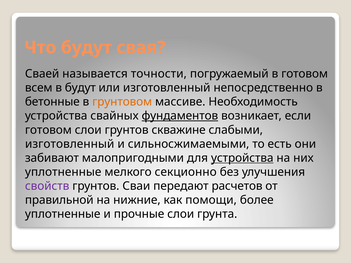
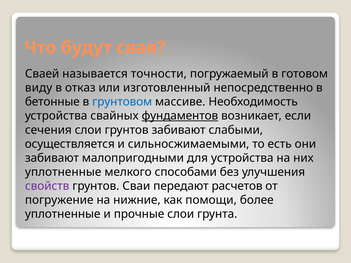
всем: всем -> виду (39, 88)
в будут: будут -> отказ (80, 88)
грунтовом colour: orange -> blue (122, 102)
готовом: готовом -> сечения (48, 130)
грунтов скважине: скважине -> забивают (179, 130)
изготовленный: изготовленный -> осуществляется (70, 144)
устройства underline: present -> none (242, 158)
секционно: секционно -> способами (186, 172)
правильной: правильной -> погружение (59, 200)
